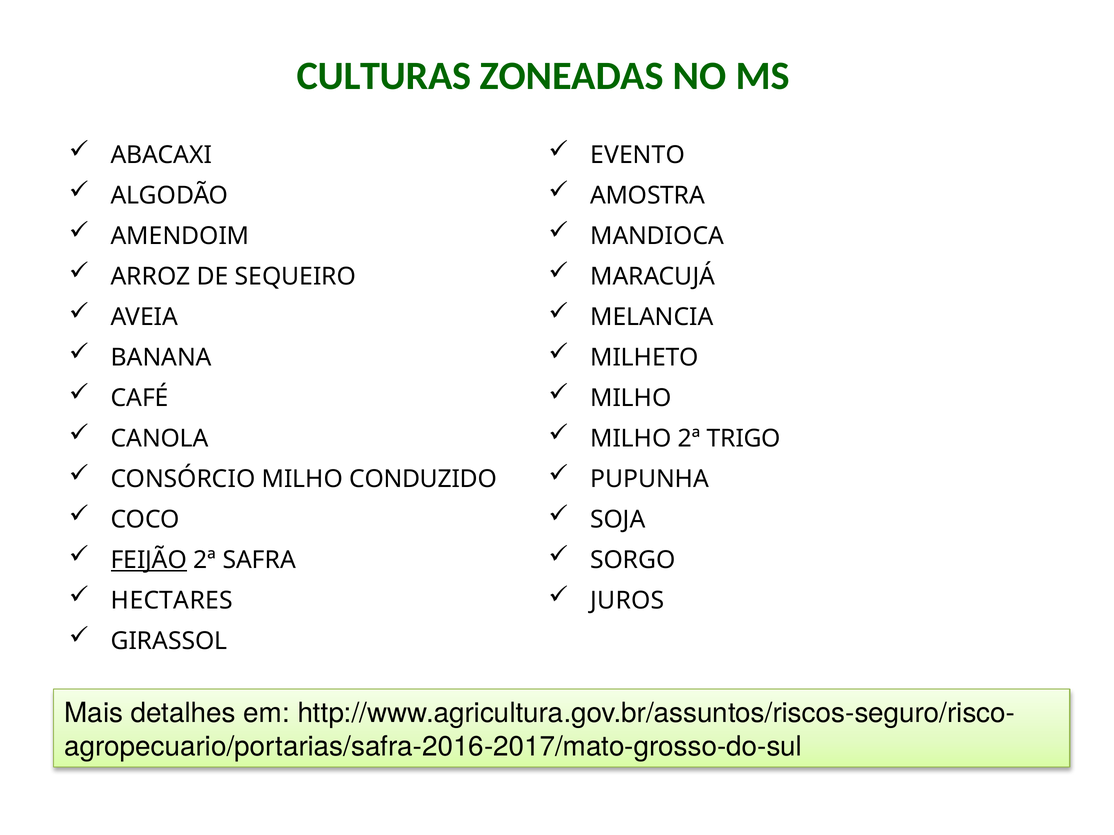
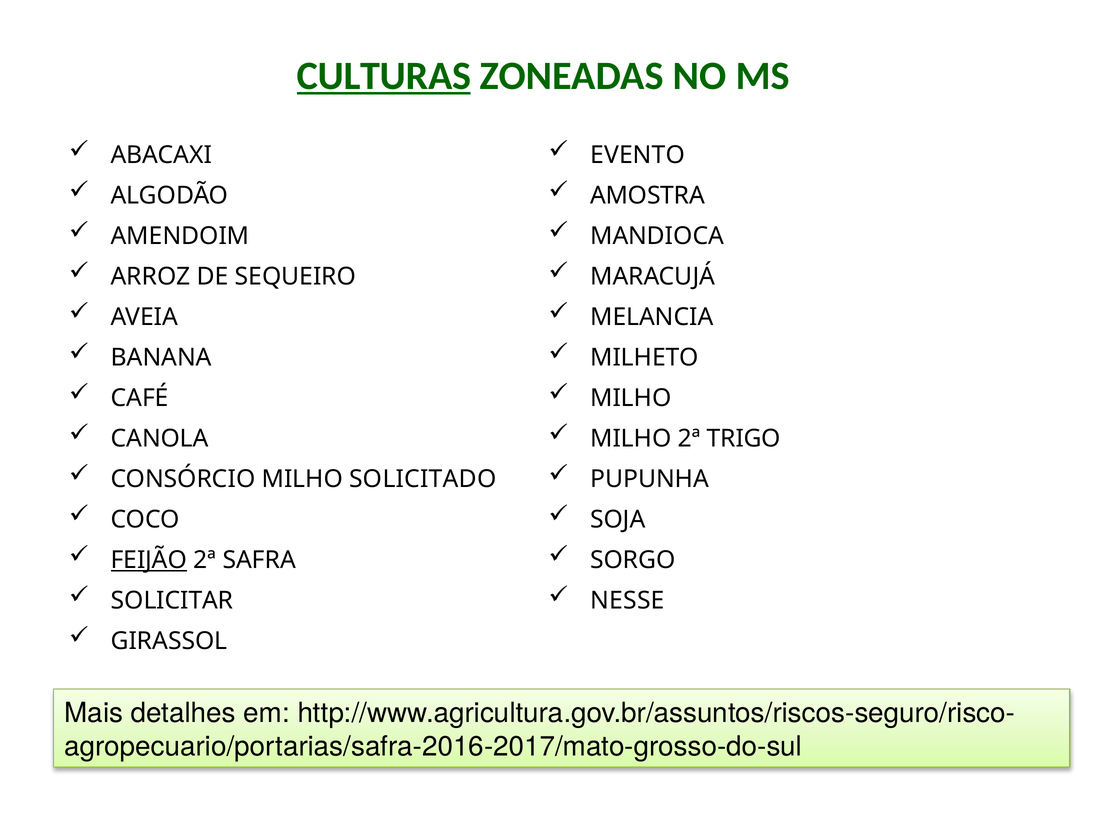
CULTURAS underline: none -> present (384, 76)
CONDUZIDO: CONDUZIDO -> SOLICITADO (423, 479)
HECTARES: HECTARES -> SOLICITAR (172, 601)
JUROS: JUROS -> NESSE (627, 601)
